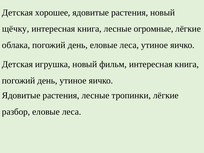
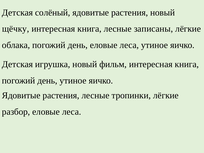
хорошее: хорошее -> солёный (53, 13)
огромные: огромные -> записаны (153, 29)
